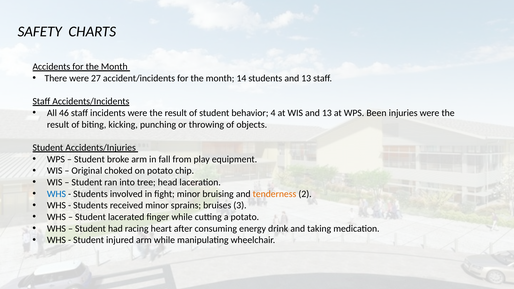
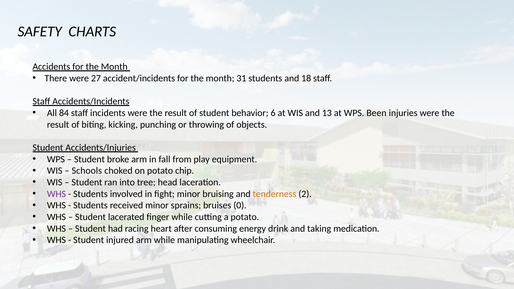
14: 14 -> 31 (241, 78)
students and 13: 13 -> 18 (306, 78)
46: 46 -> 84 (64, 113)
4: 4 -> 6 (273, 113)
Original: Original -> Schools (87, 171)
WHS colour: blue -> purple (56, 194)
3: 3 -> 0 (240, 206)
